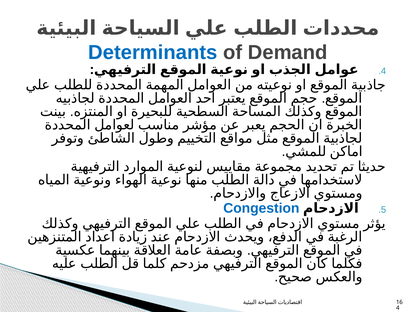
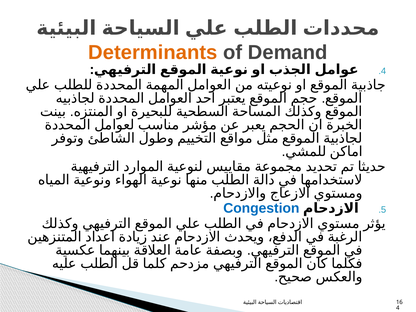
Determinants colour: blue -> orange (153, 52)
